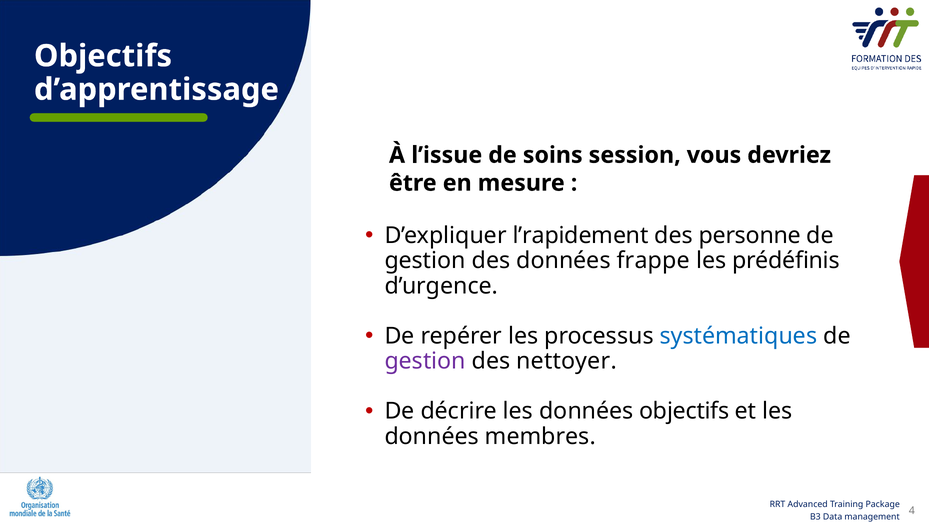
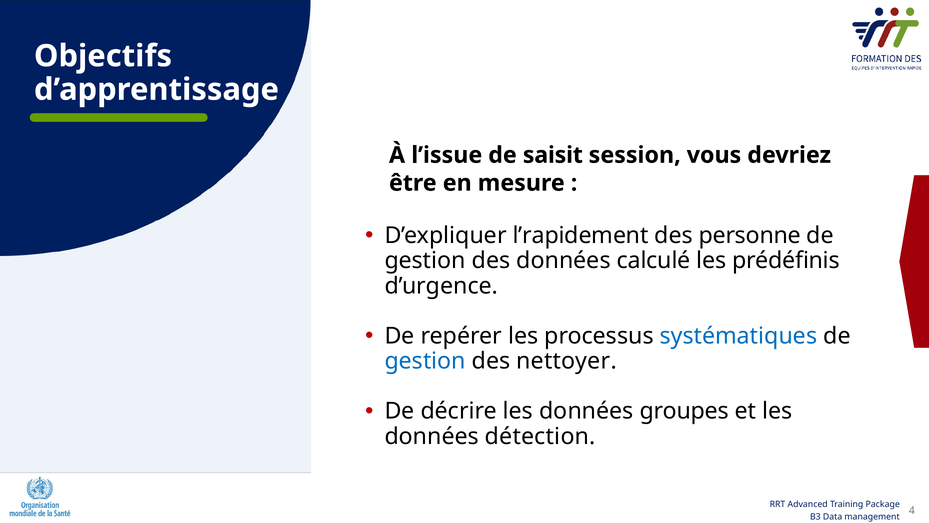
soins: soins -> saisit (553, 155)
frappe: frappe -> calculé (654, 261)
gestion colour: purple -> blue (425, 361)
données objectifs: objectifs -> groupes (684, 411)
membres: membres -> détection (540, 436)
